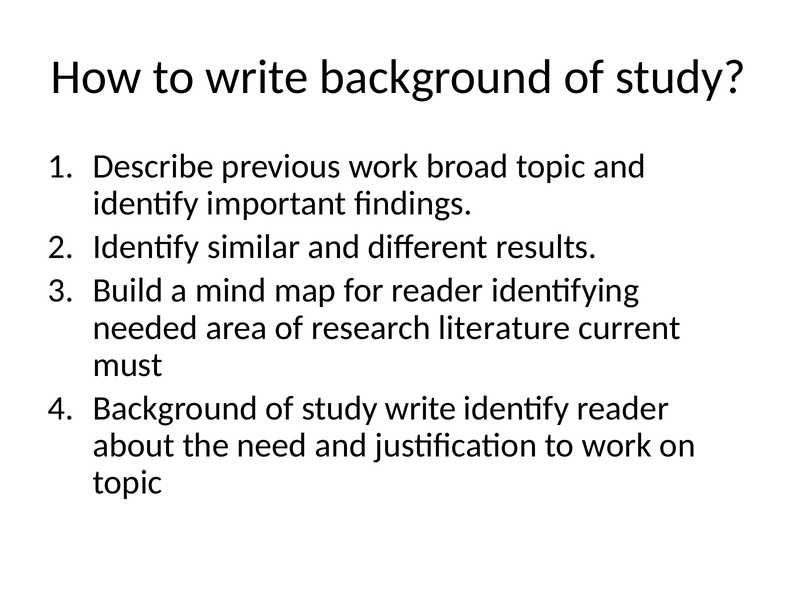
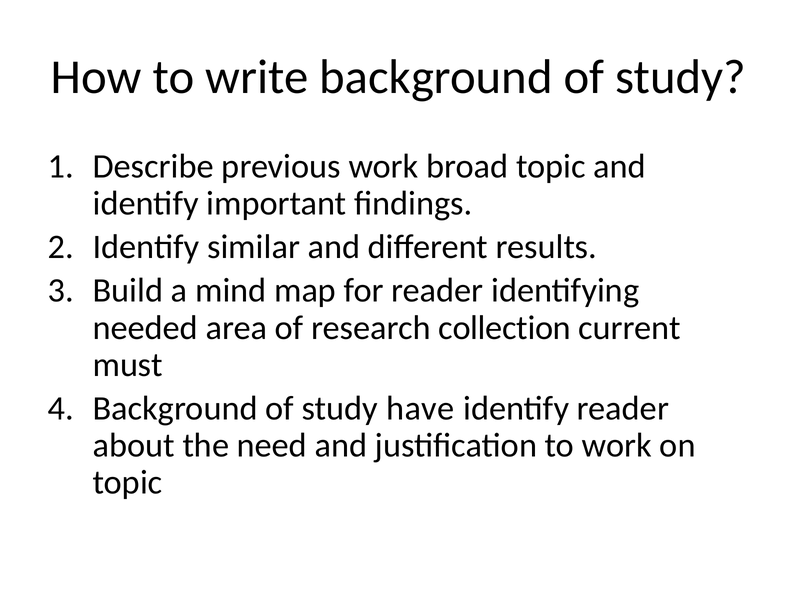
literature: literature -> collection (505, 328)
study write: write -> have (420, 409)
